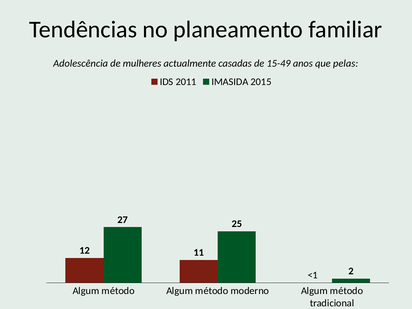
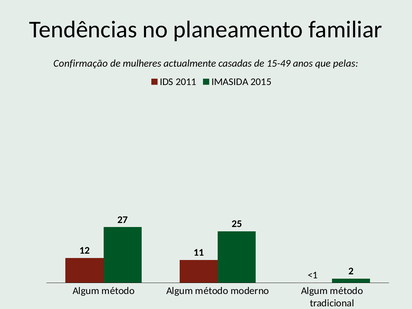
Adolescência: Adolescência -> Confirmação (81, 63)
